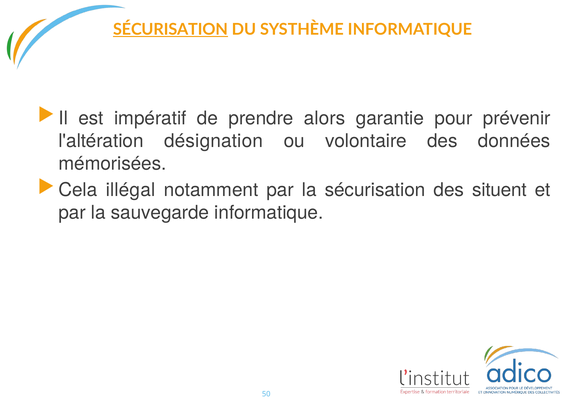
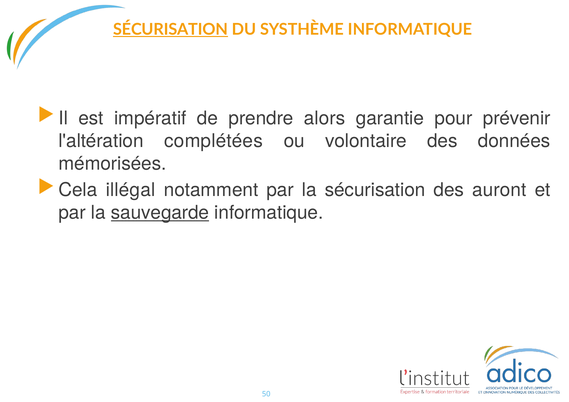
désignation: désignation -> complétées (214, 141)
situent: situent -> auront (499, 190)
sauvegarde underline: none -> present (160, 213)
